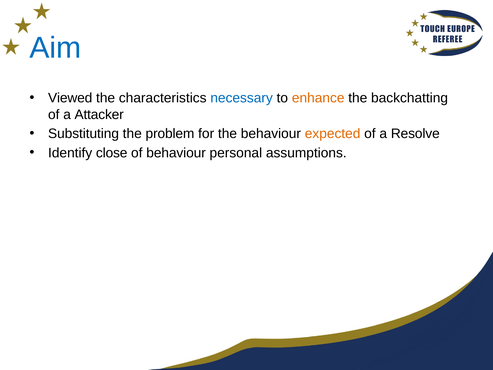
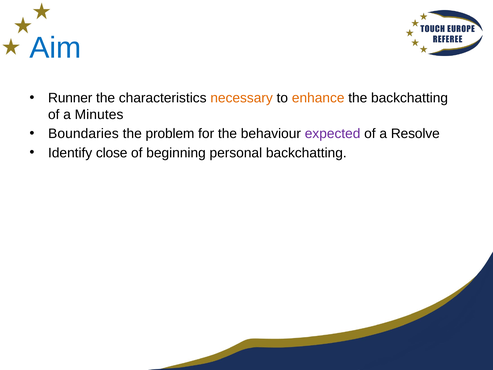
Viewed: Viewed -> Runner (70, 98)
necessary colour: blue -> orange (242, 98)
Attacker: Attacker -> Minutes (99, 114)
Substituting: Substituting -> Boundaries (83, 134)
expected colour: orange -> purple (333, 134)
of behaviour: behaviour -> beginning (176, 153)
personal assumptions: assumptions -> backchatting (306, 153)
